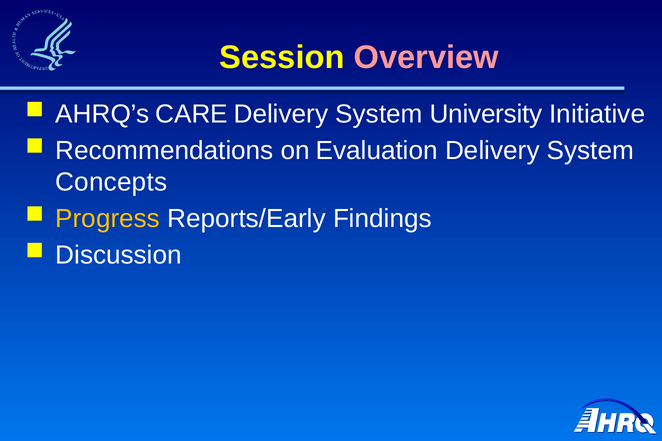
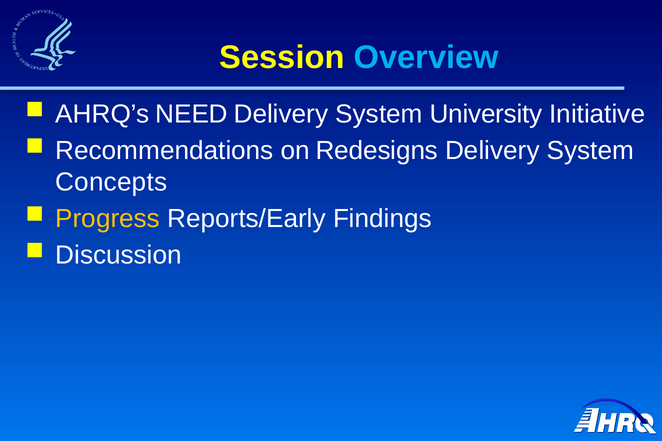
Overview colour: pink -> light blue (426, 58)
CARE: CARE -> NEED (192, 114)
Evaluation: Evaluation -> Redesigns (377, 151)
